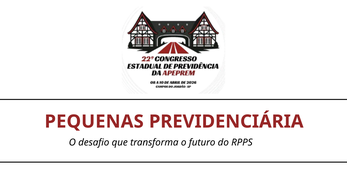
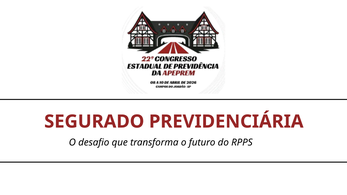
PEQUENAS: PEQUENAS -> SEGURADO (94, 122)
